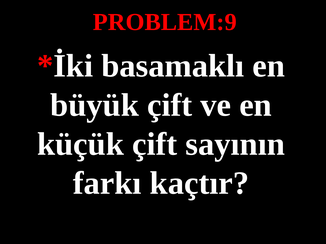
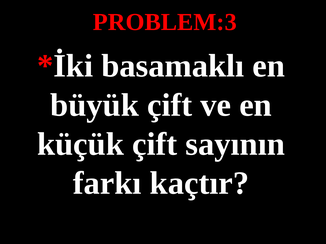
PROBLEM:9: PROBLEM:9 -> PROBLEM:3 (165, 22)
